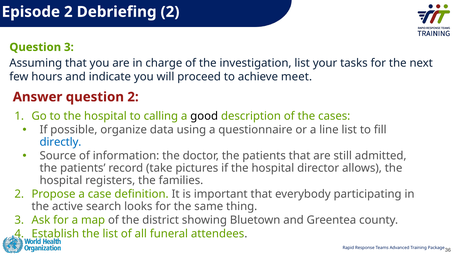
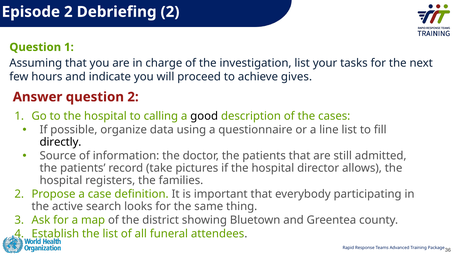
Question 3: 3 -> 1 (69, 47)
meet: meet -> gives (297, 77)
directly colour: blue -> black (60, 142)
